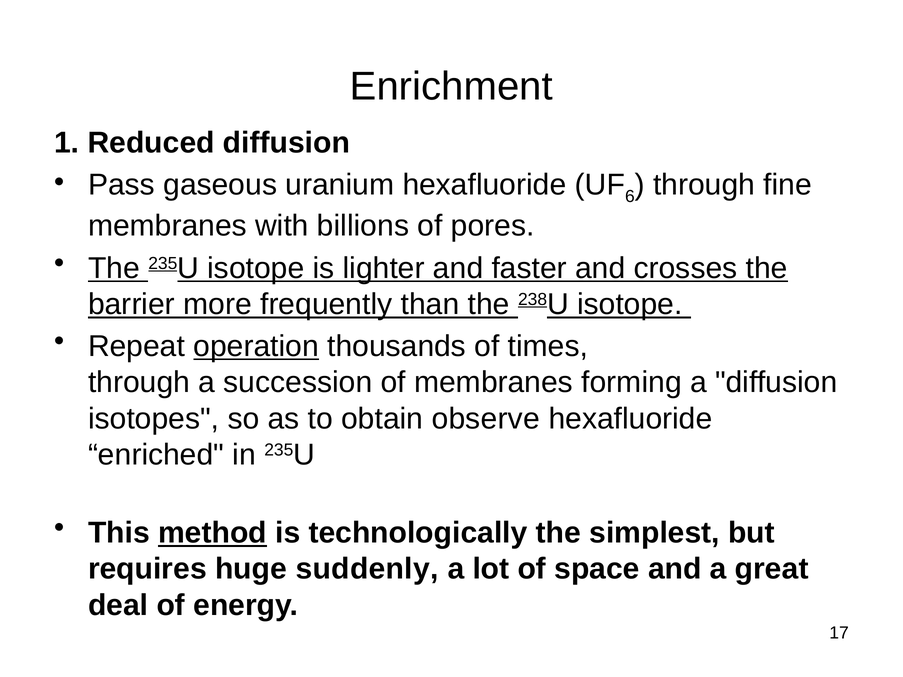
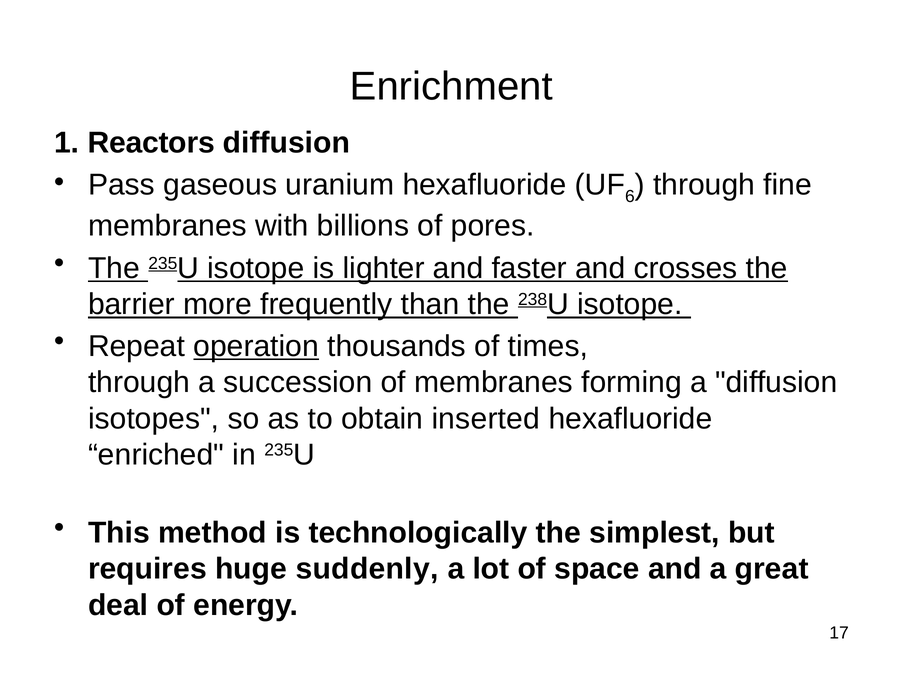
Reduced: Reduced -> Reactors (151, 143)
observe: observe -> inserted (486, 419)
method underline: present -> none (212, 533)
